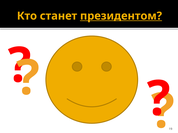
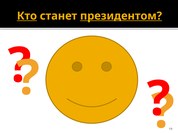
Кто underline: none -> present (27, 16)
